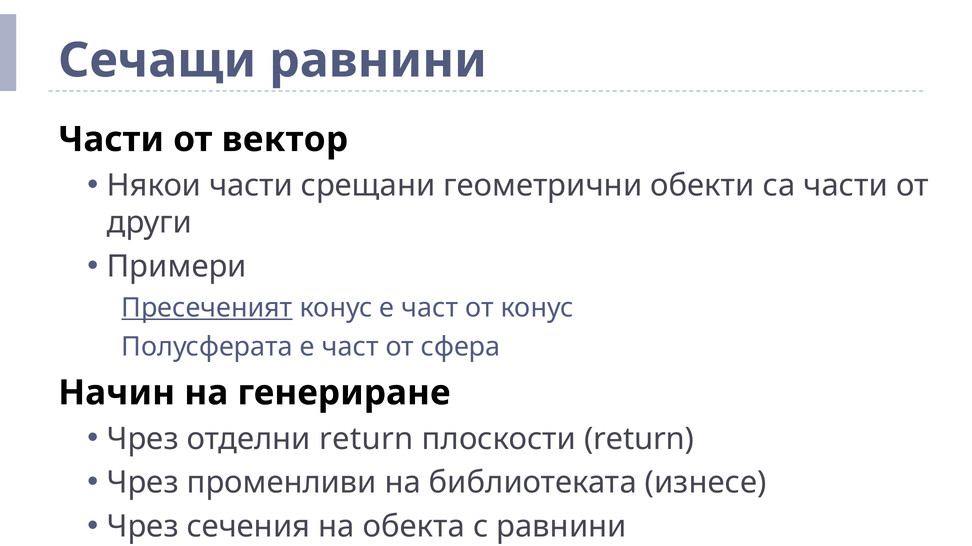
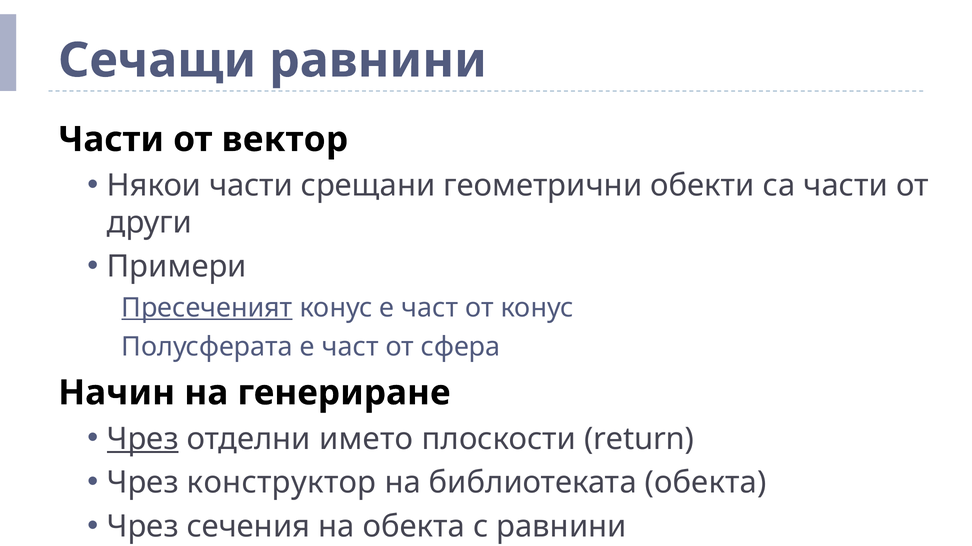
Чрез underline: none -> present (143, 439)
отделни return: return -> името (366, 439)
променливи: променливи -> конструктор (282, 483)
библиотеката изнесе: изнесе -> обекта (706, 483)
